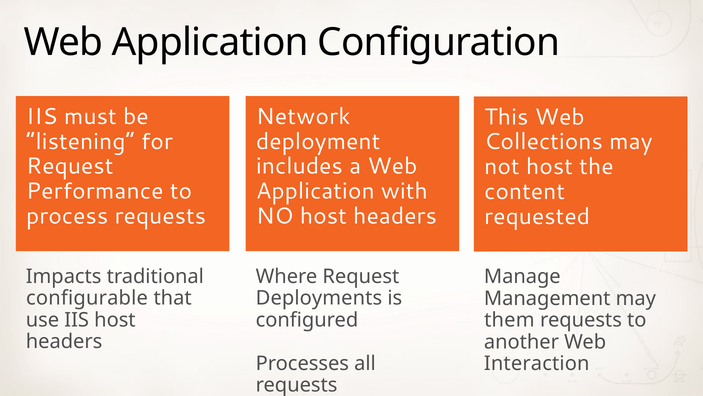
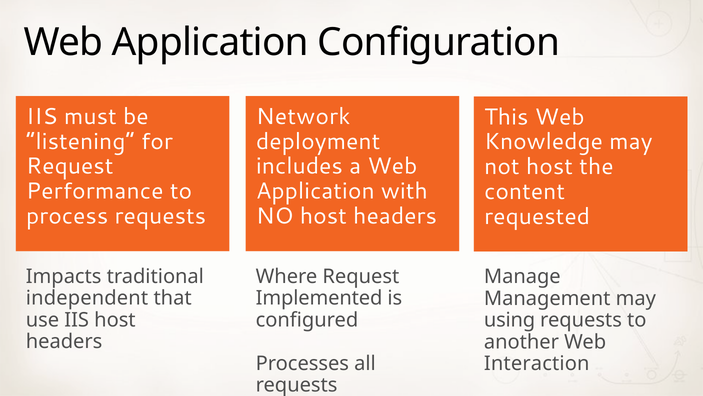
Collections: Collections -> Knowledge (544, 142)
configurable: configurable -> independent (87, 298)
Deployments: Deployments -> Implemented (319, 298)
them: them -> using (510, 320)
